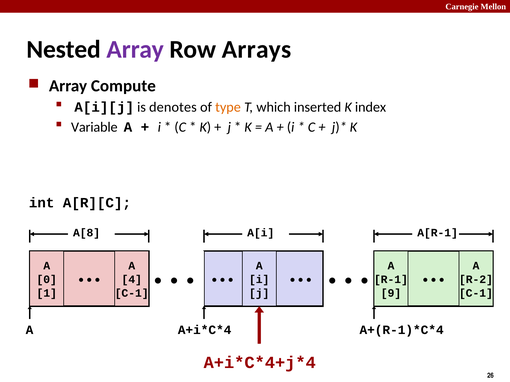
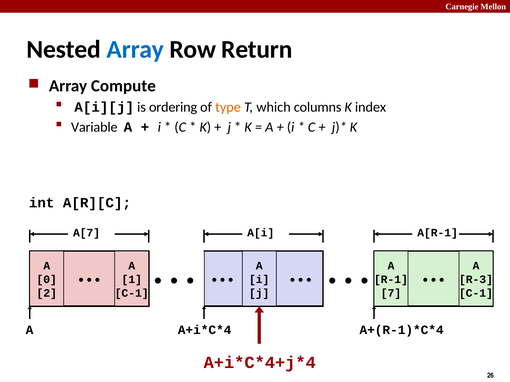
Array colour: purple -> blue (135, 50)
Arrays: Arrays -> Return (257, 50)
denotes: denotes -> ordering (173, 107)
inserted: inserted -> columns (318, 107)
A[8: A[8 -> A[7 (87, 233)
4: 4 -> 1 (132, 280)
R-2: R-2 -> R-3 (476, 280)
1: 1 -> 2 (47, 293)
9: 9 -> 7 (391, 293)
